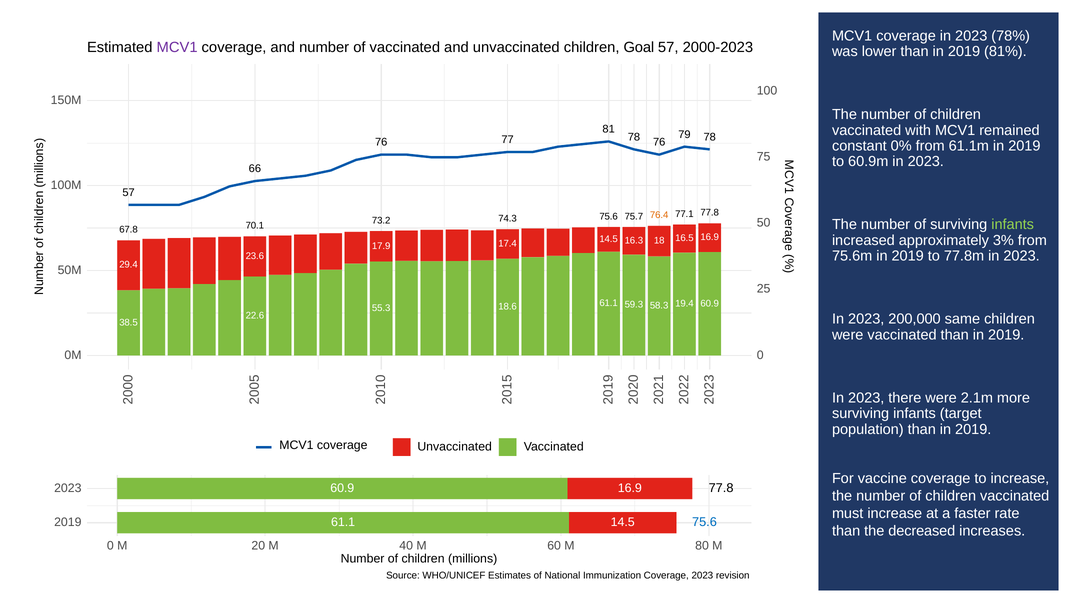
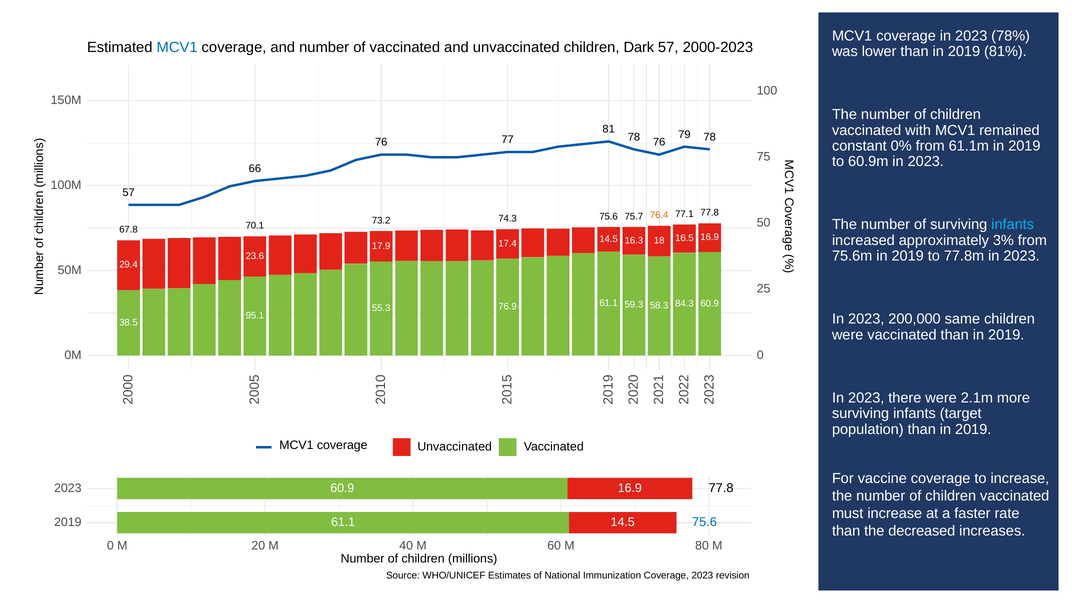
MCV1 colour: purple -> blue (177, 48)
Goal: Goal -> Dark (639, 48)
infants colour: light green -> light blue (1013, 225)
19.4: 19.4 -> 84.3 (684, 304)
18.6: 18.6 -> 76.9 (508, 307)
22.6: 22.6 -> 95.1 (255, 316)
